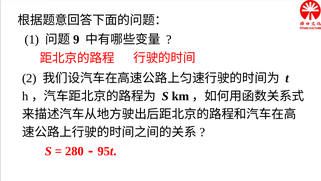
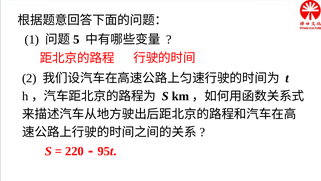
9: 9 -> 5 (76, 40)
280: 280 -> 220 (74, 151)
